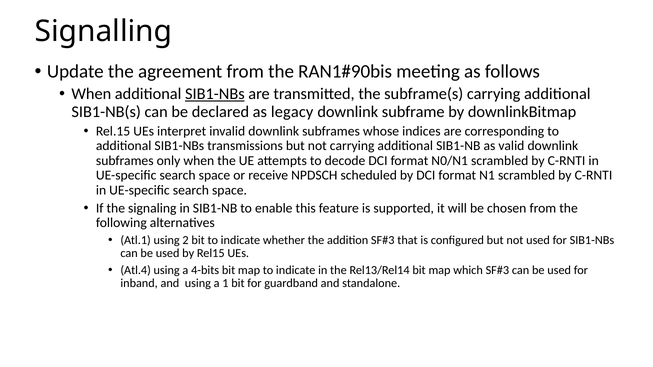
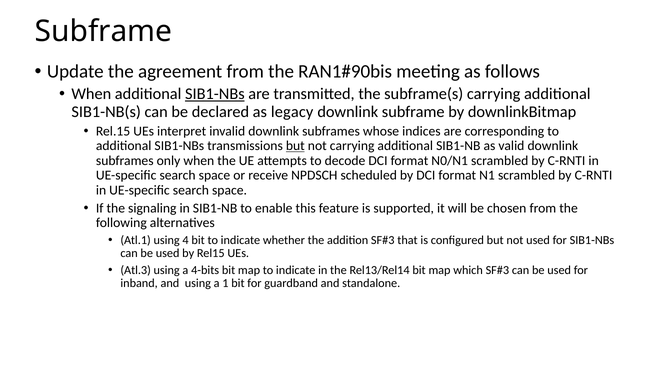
Signalling: Signalling -> Subframe (104, 31)
but underline: none -> present (295, 146)
2: 2 -> 4 (186, 240)
Atl.4: Atl.4 -> Atl.3 (136, 270)
